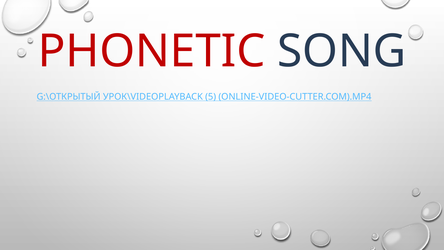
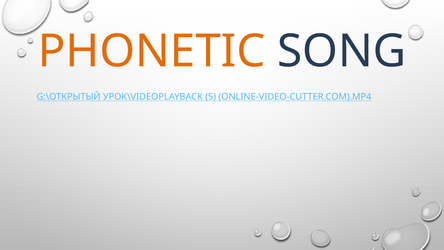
PHONETIC colour: red -> orange (152, 51)
